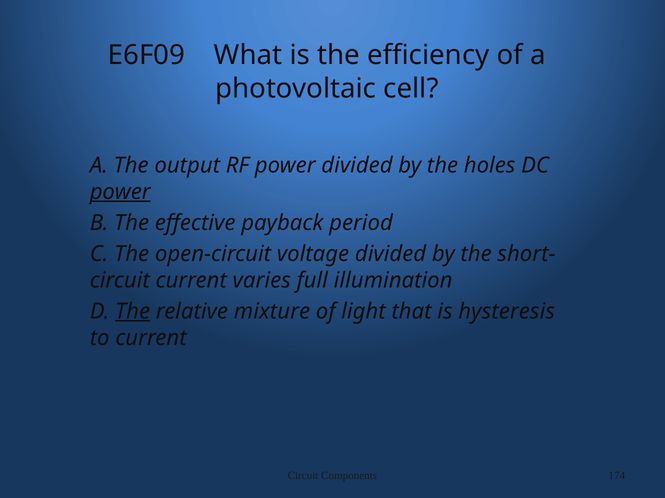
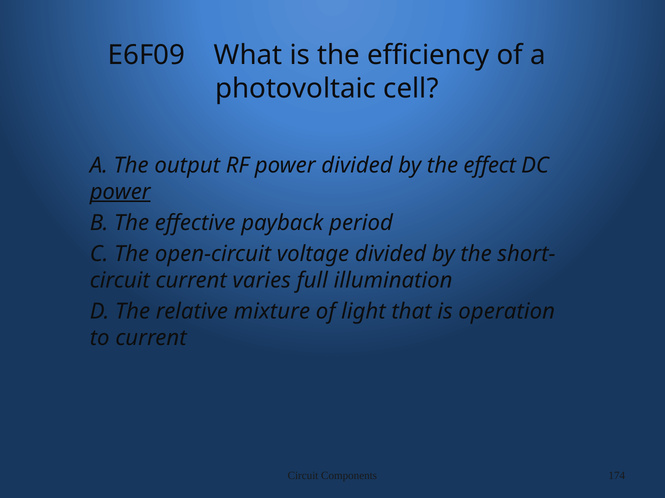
holes: holes -> effect (490, 166)
The underline: present -> none (133, 312)
hysteresis: hysteresis -> operation (507, 312)
